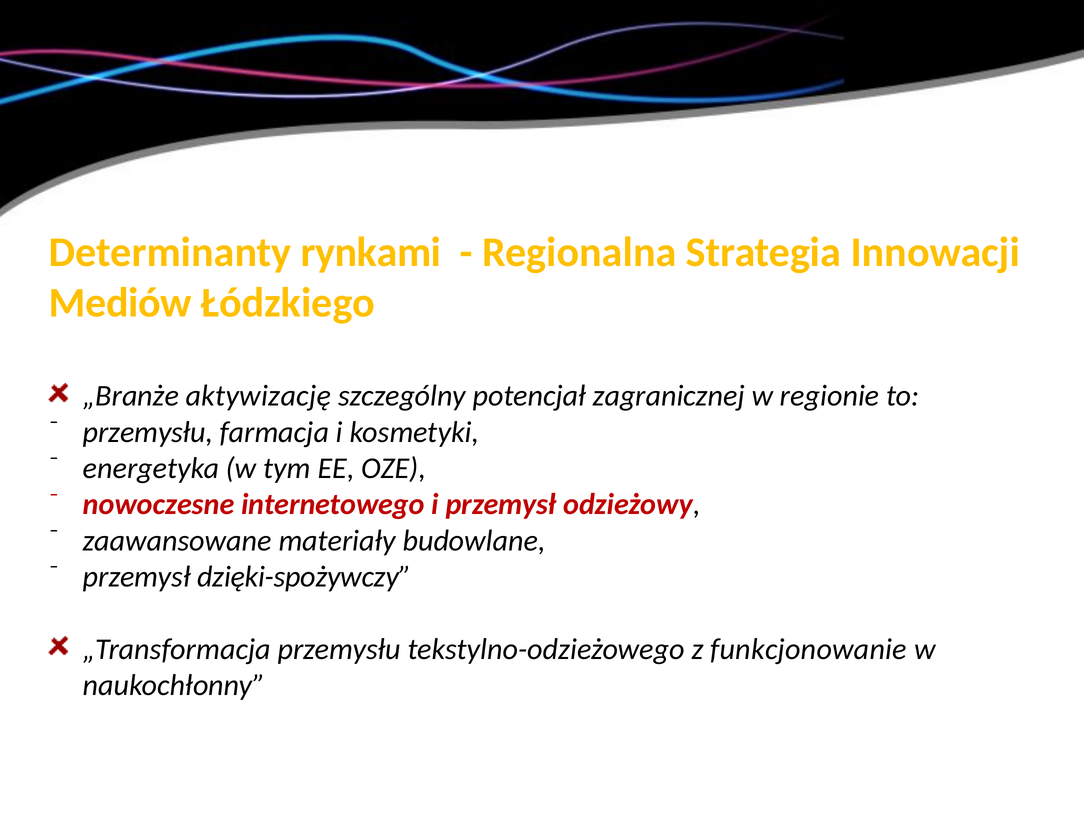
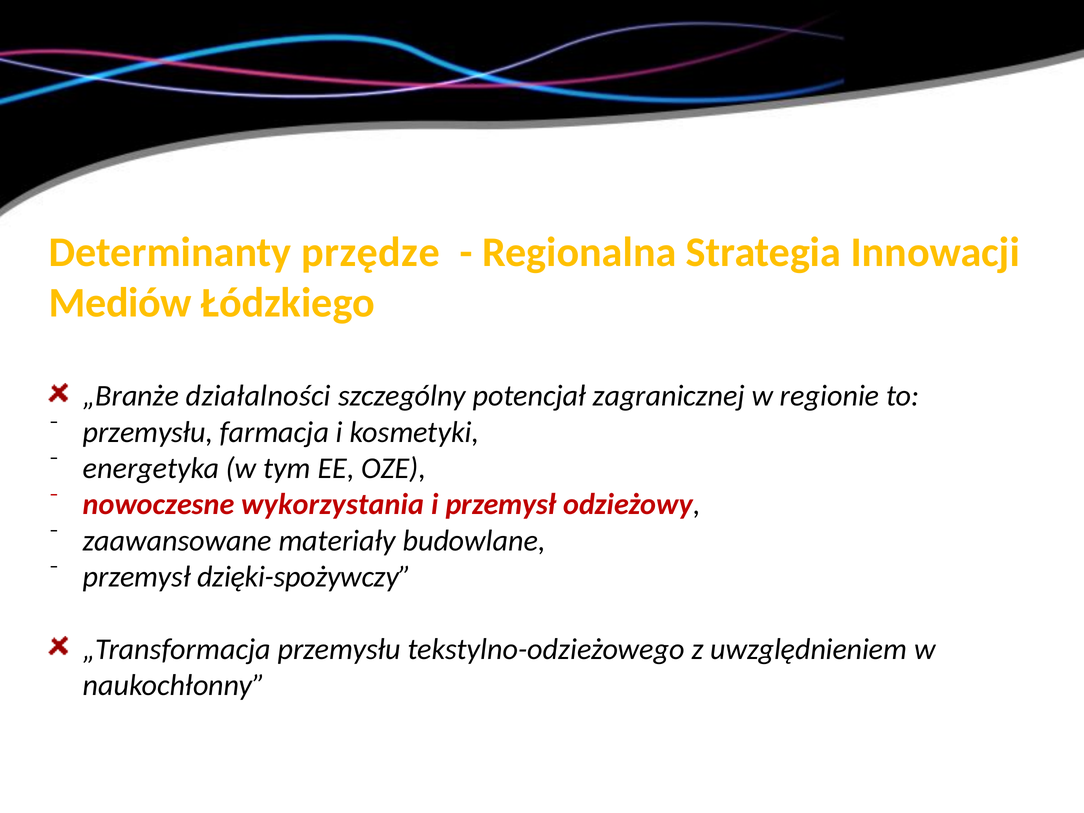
rynkami: rynkami -> przędze (371, 252)
aktywizację: aktywizację -> działalności (258, 396)
internetowego: internetowego -> wykorzystania (333, 504)
funkcjonowanie: funkcjonowanie -> uwzględnieniem (809, 649)
